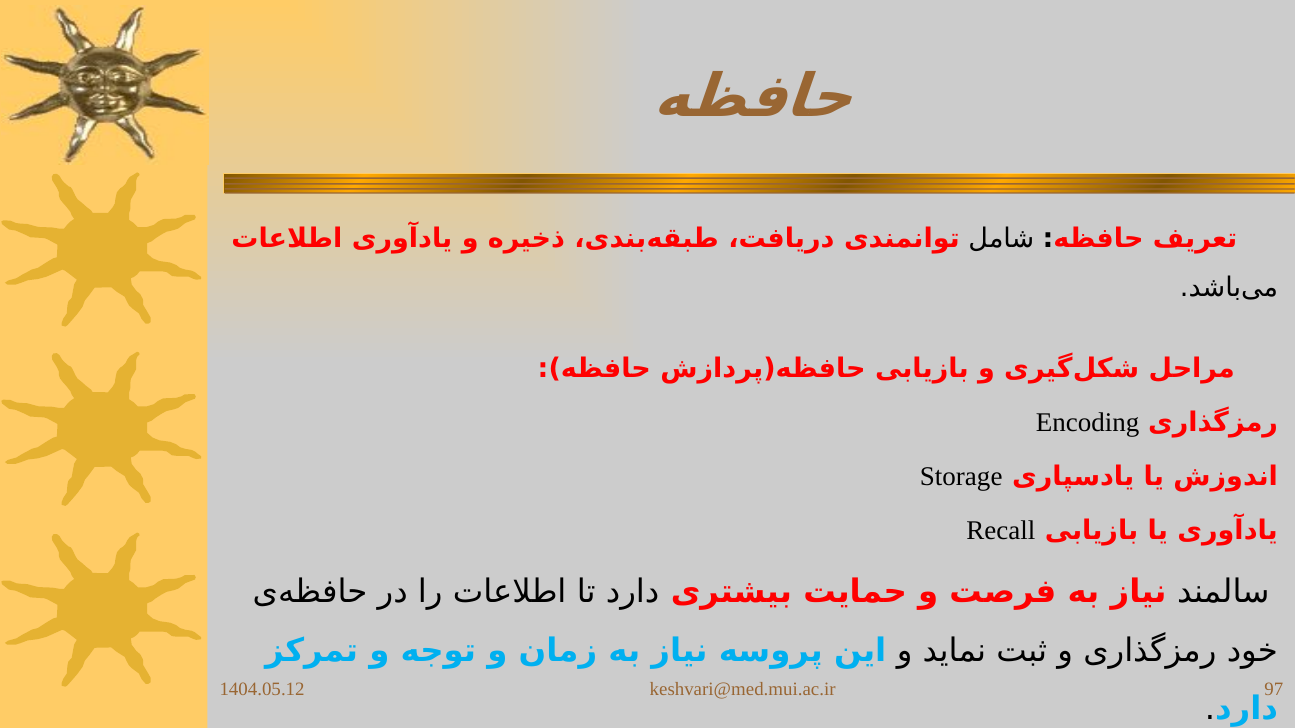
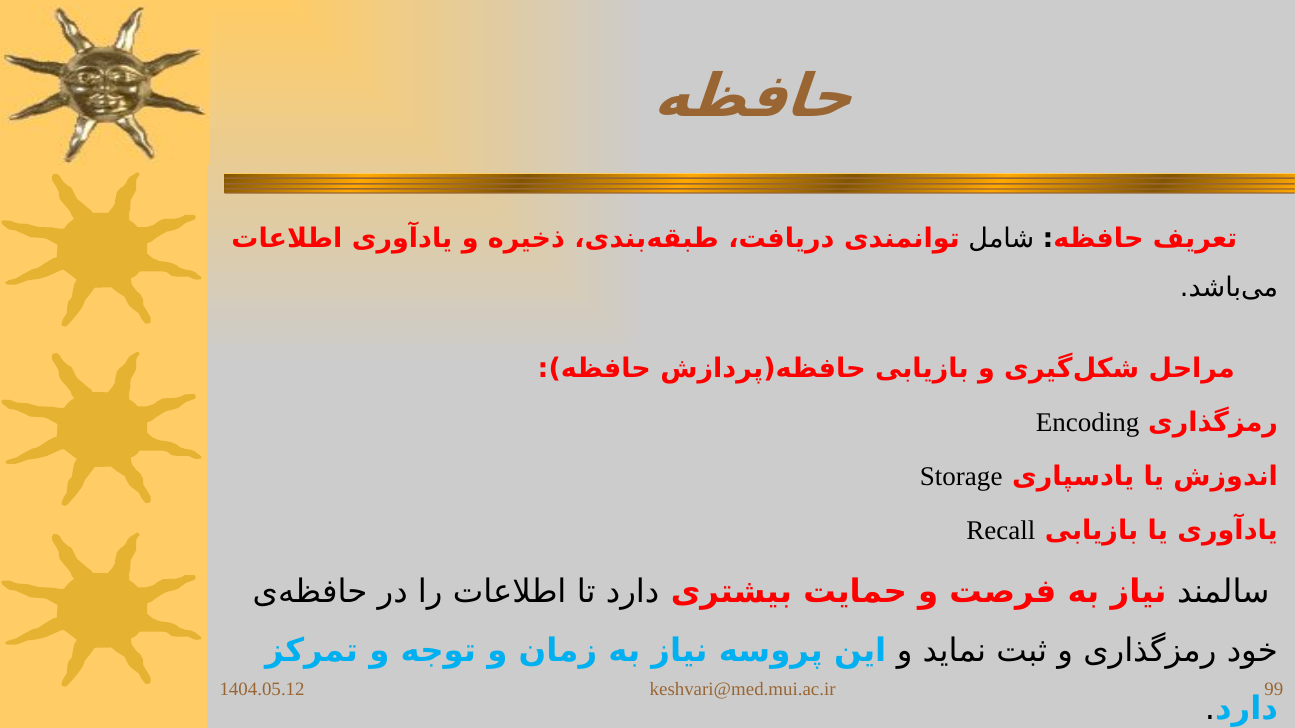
97: 97 -> 99 (1274, 689)
